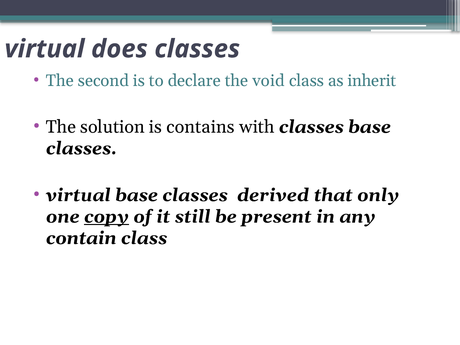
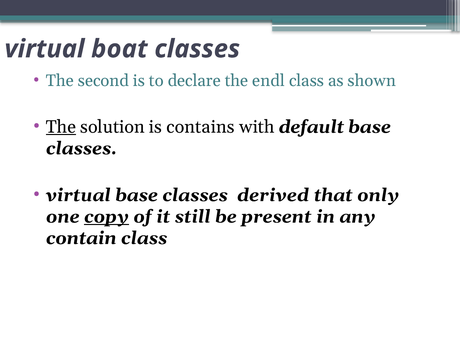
does: does -> boat (119, 49)
void: void -> endl (269, 81)
inherit: inherit -> shown (372, 81)
The underline: none -> present (61, 127)
with classes: classes -> default (311, 127)
